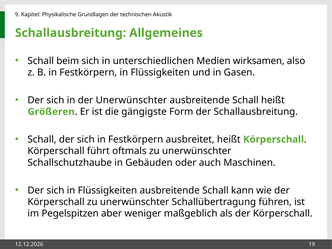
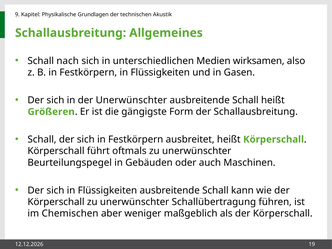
beim: beim -> nach (68, 61)
Schallschutzhaube: Schallschutzhaube -> Beurteilungspegel (70, 163)
Pegelspitzen: Pegelspitzen -> Chemischen (70, 214)
